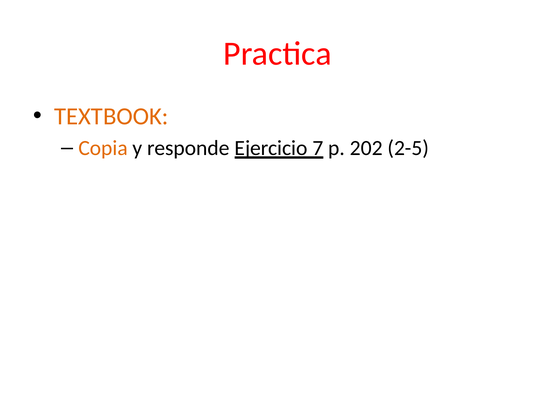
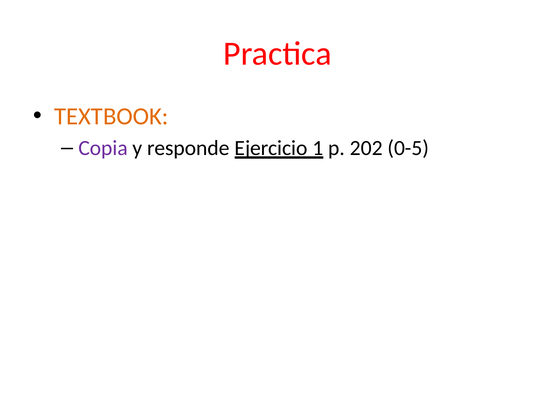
Copia colour: orange -> purple (103, 148)
7: 7 -> 1 (318, 148)
2-5: 2-5 -> 0-5 (408, 148)
